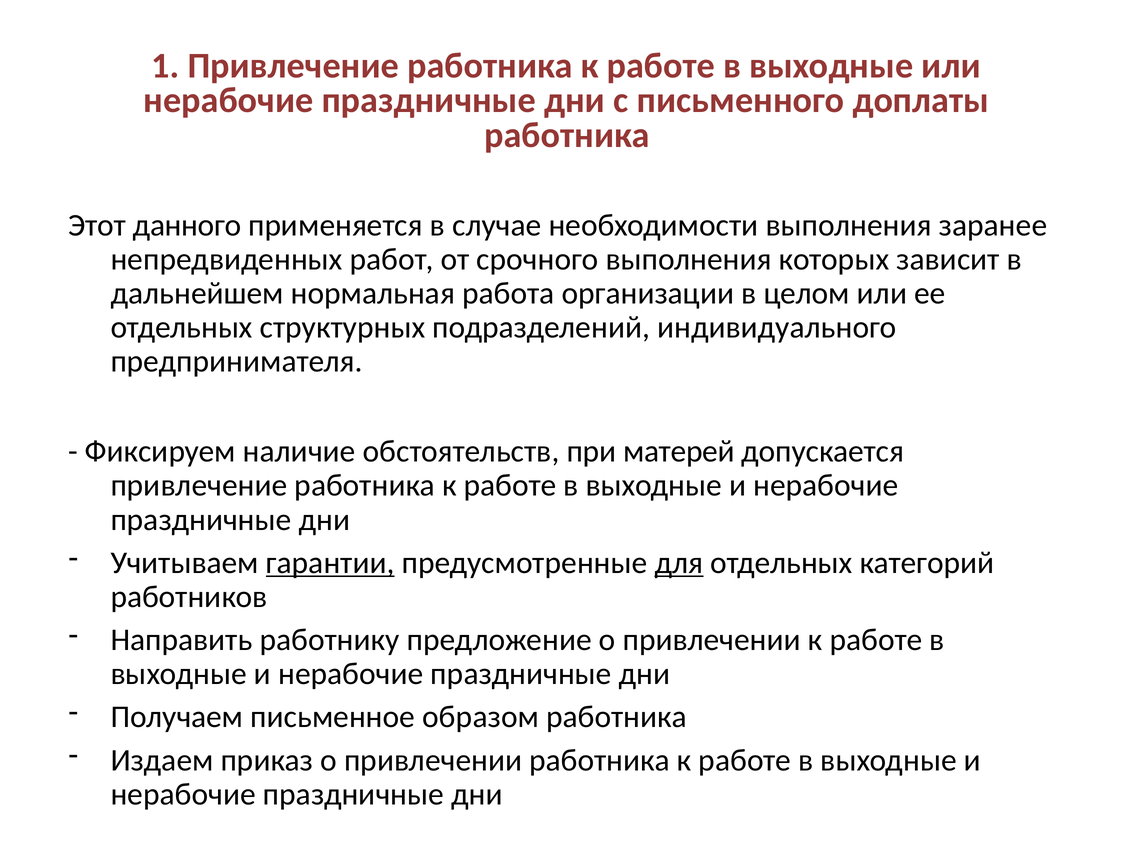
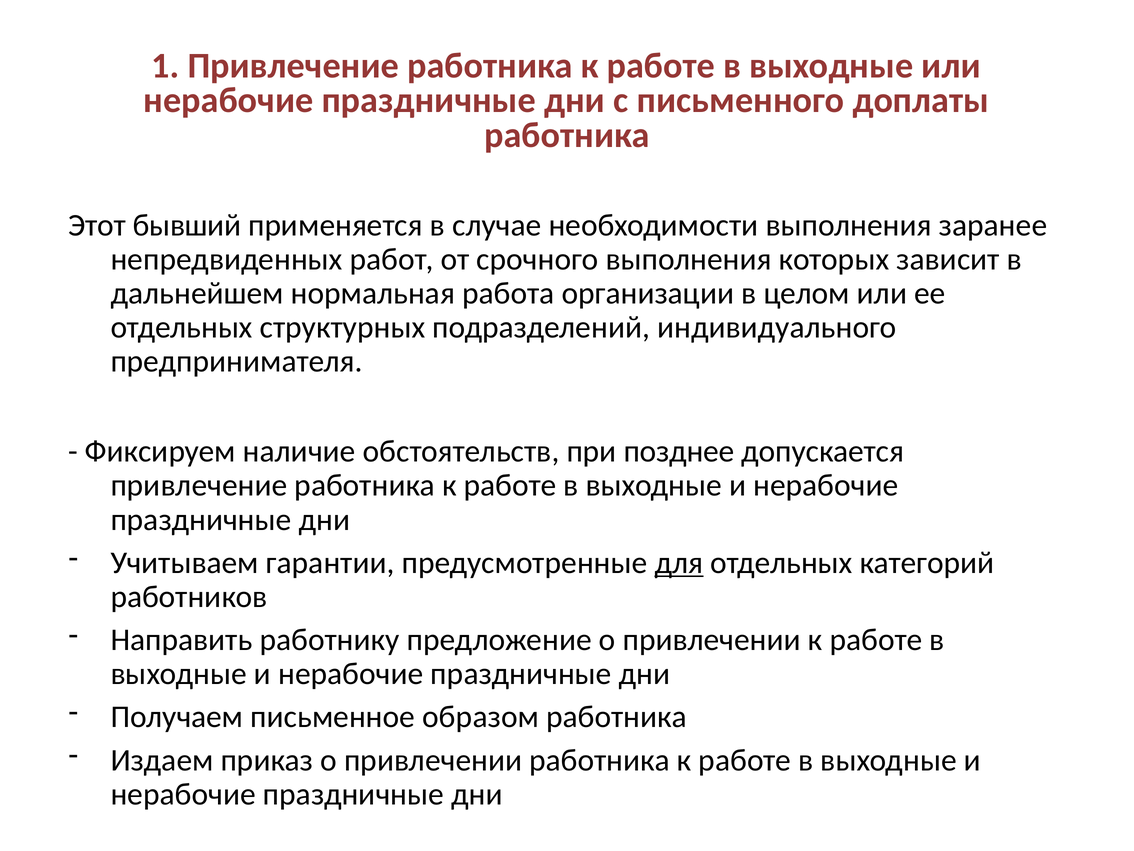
данного: данного -> бывший (187, 225)
матерей: матерей -> позднее (679, 451)
гарантии underline: present -> none (330, 562)
